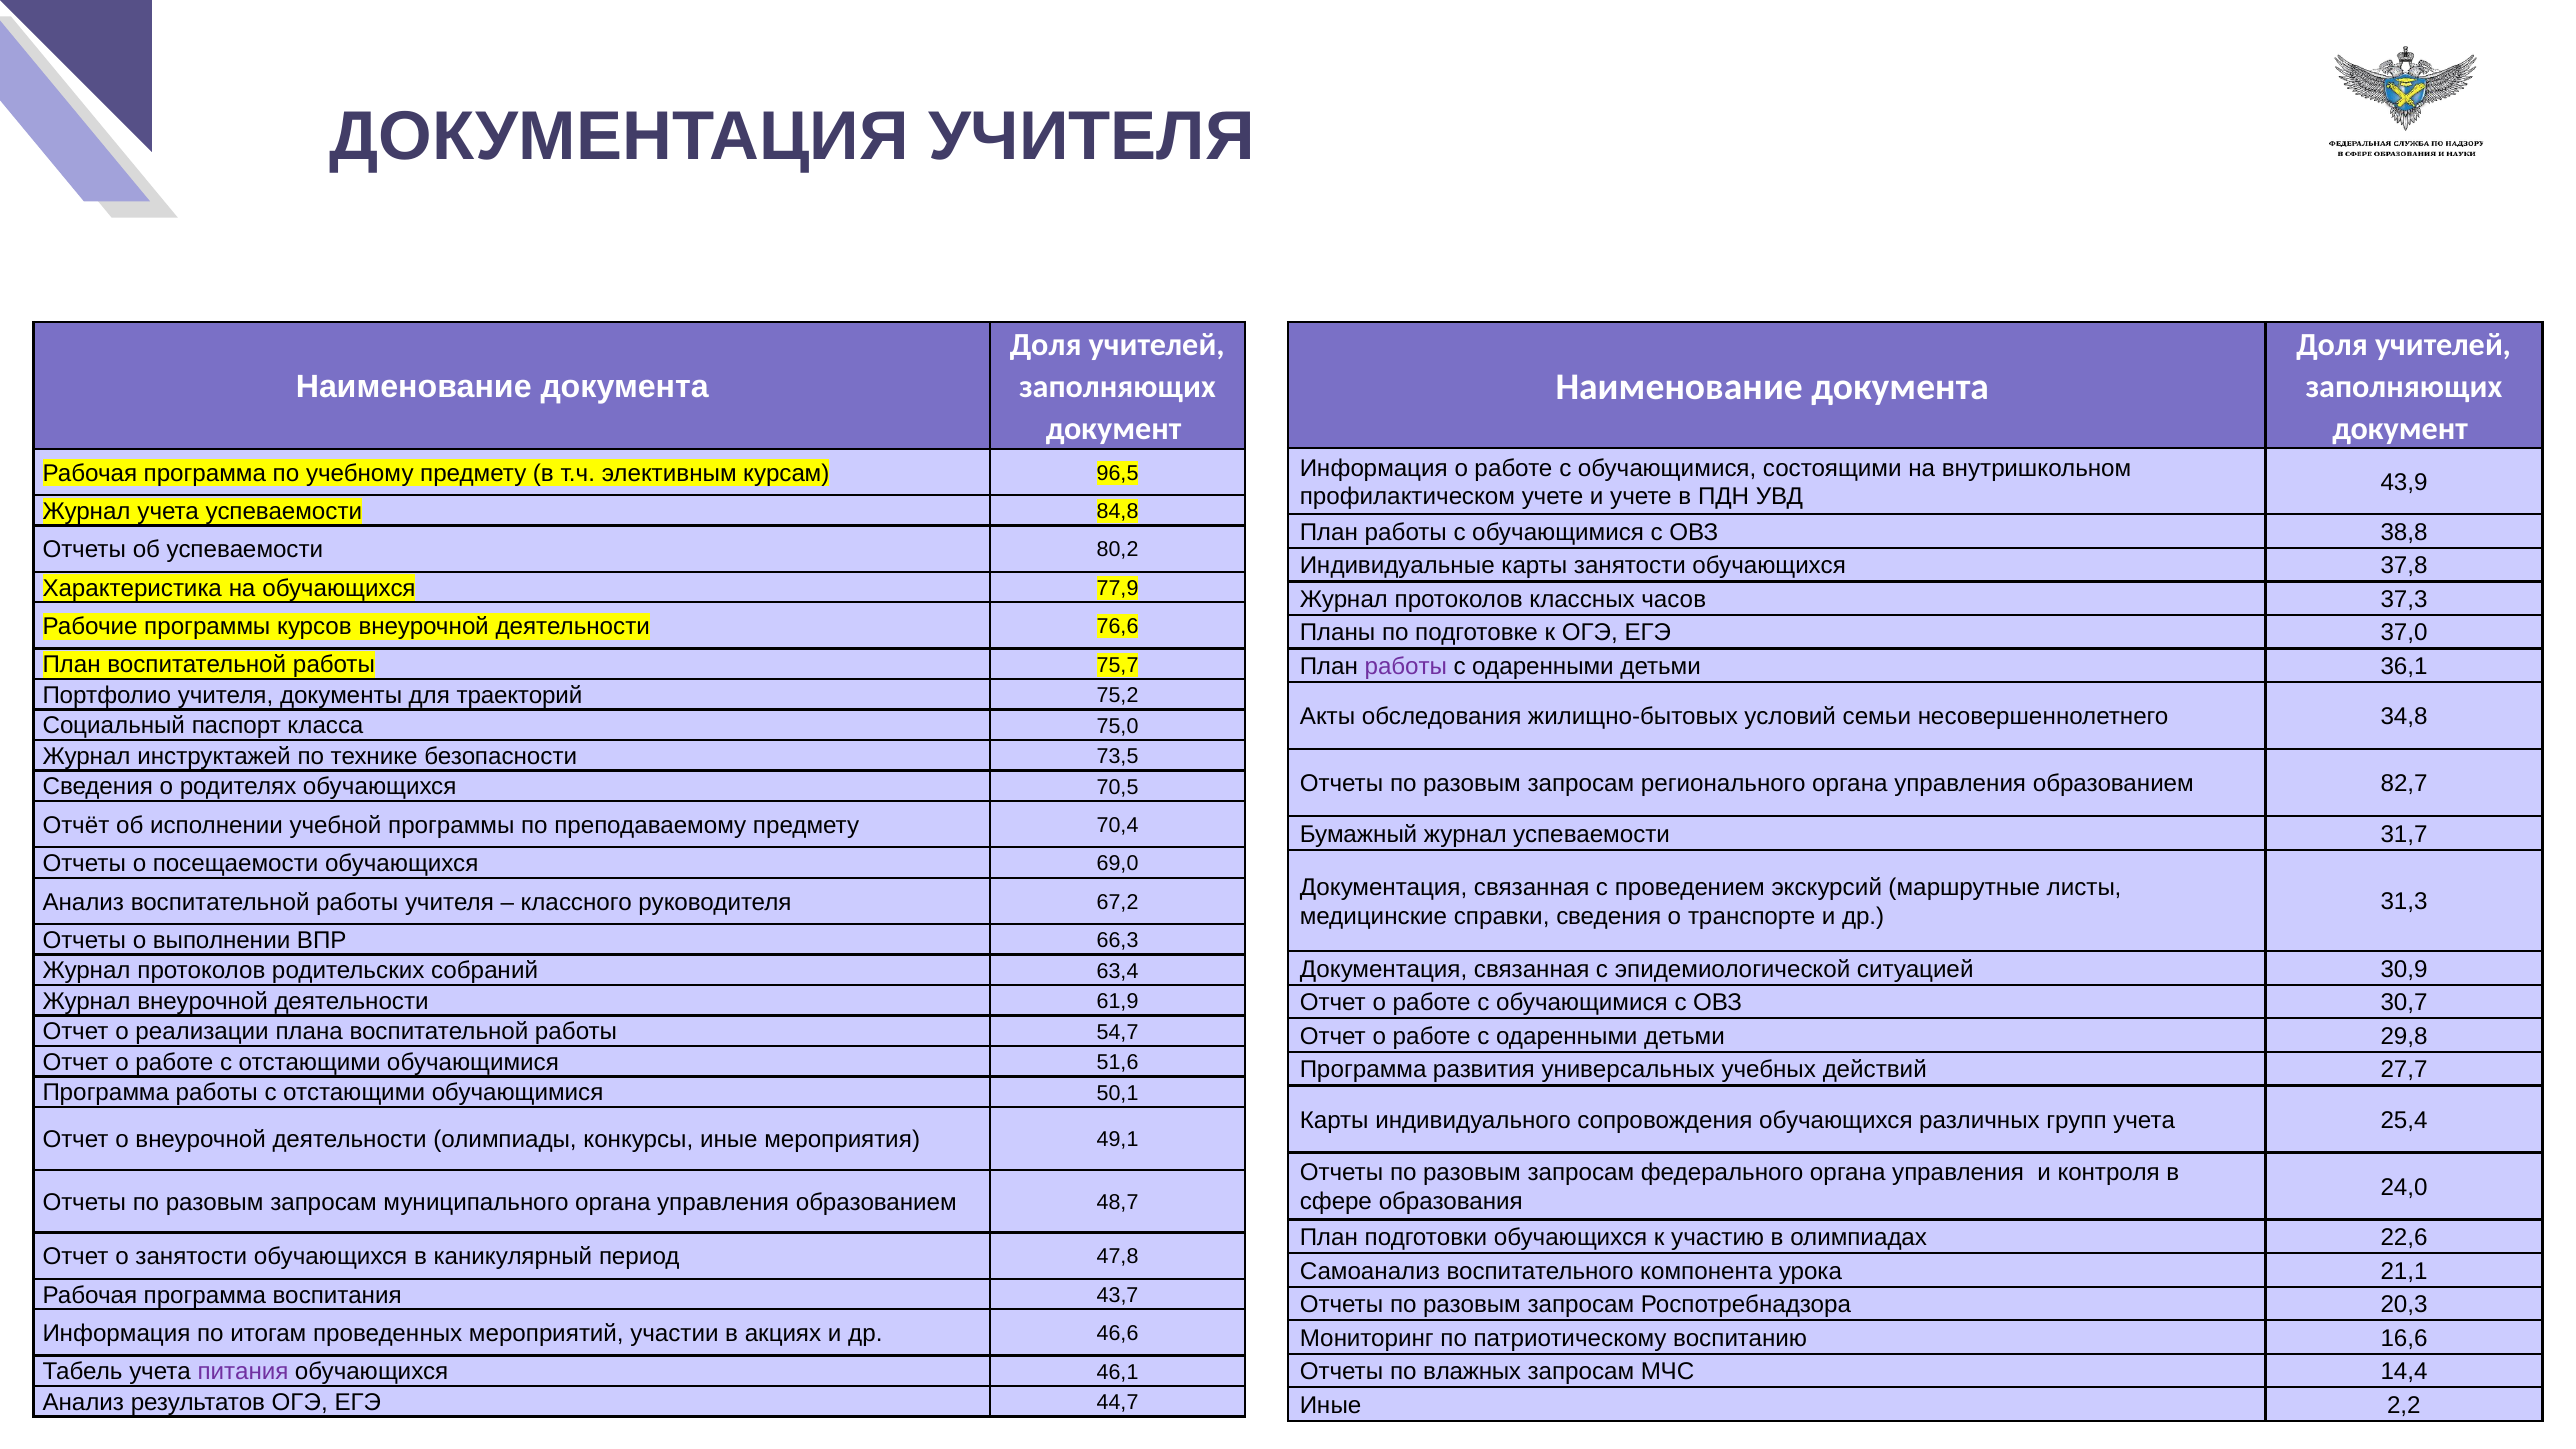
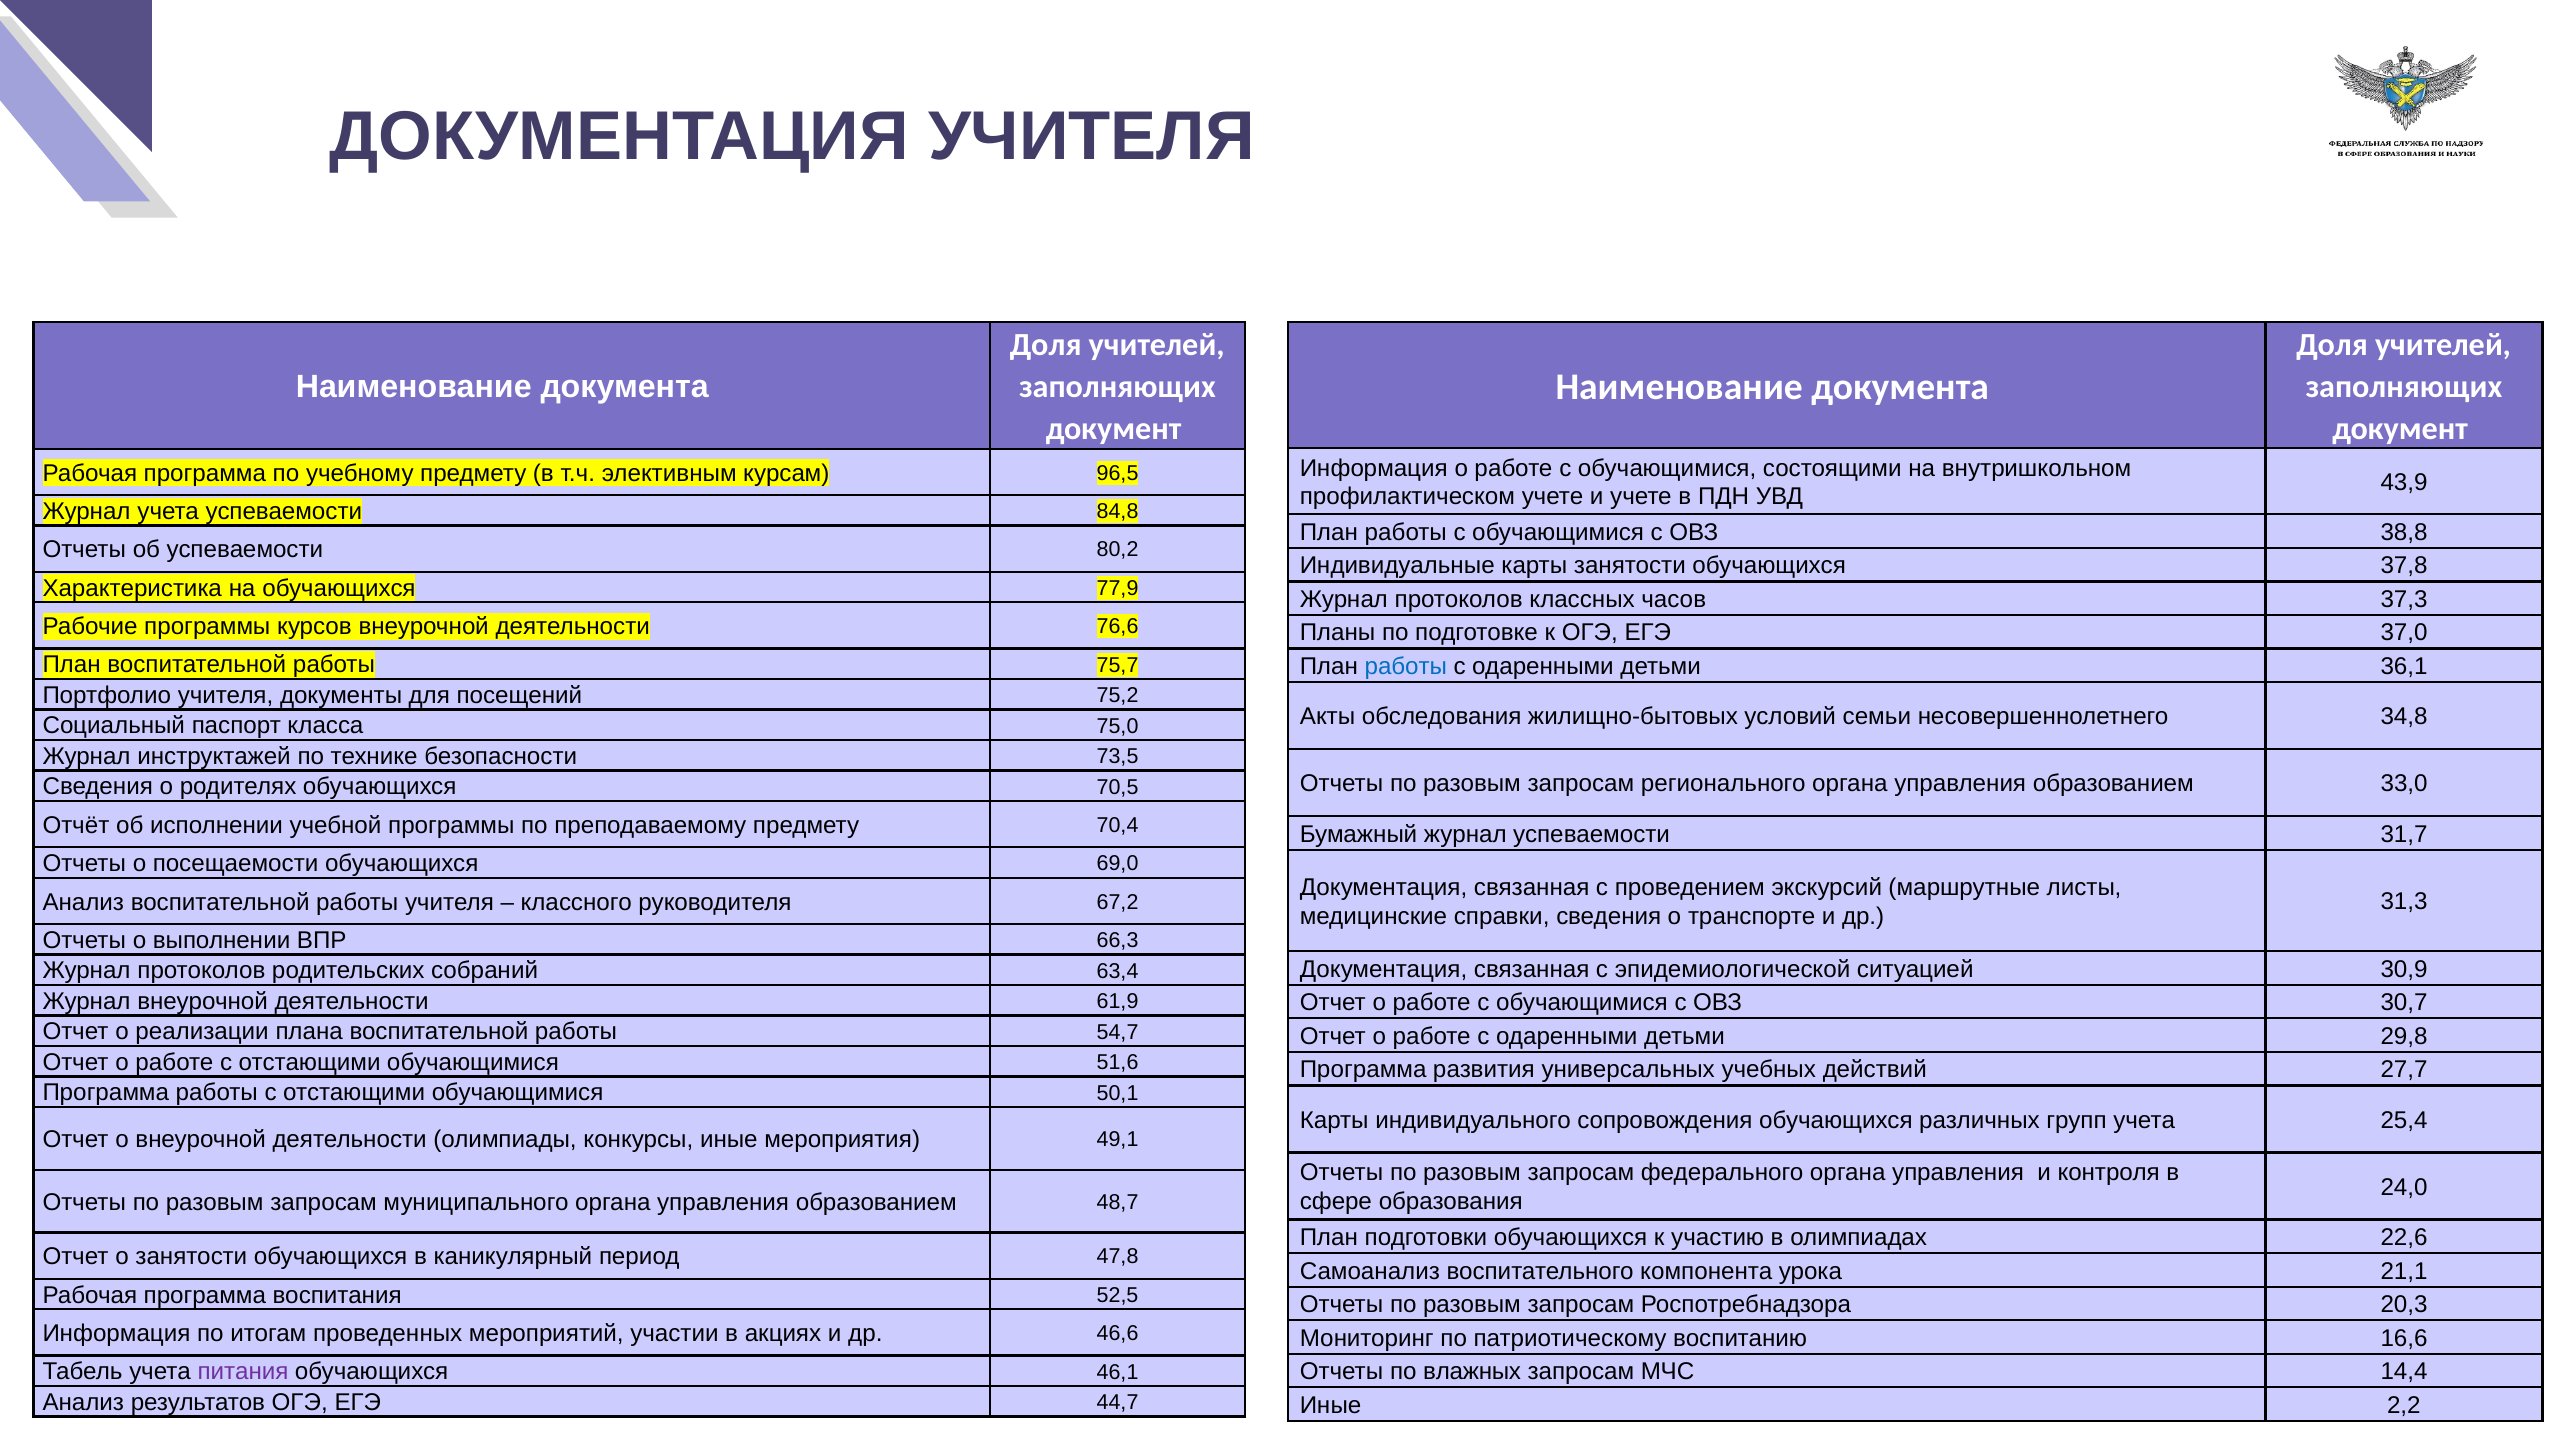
работы colour: purple -> blue (1406, 667)
траекторий: траекторий -> посещений (519, 695)
82,7: 82,7 -> 33,0 (2404, 784)
43,7: 43,7 -> 52,5 (1117, 1295)
